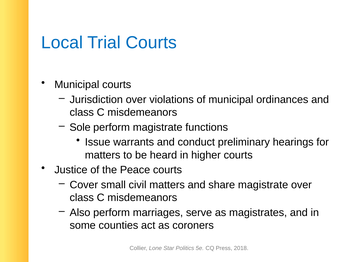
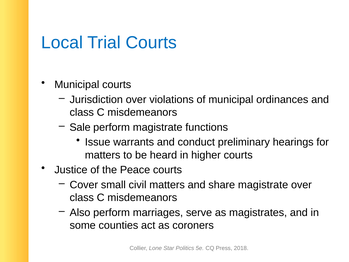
Sole: Sole -> Sale (80, 127)
